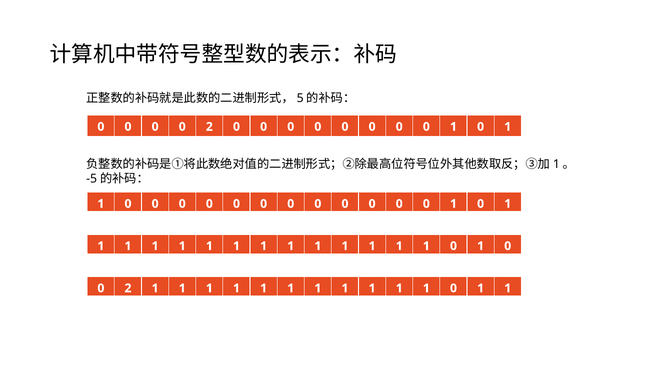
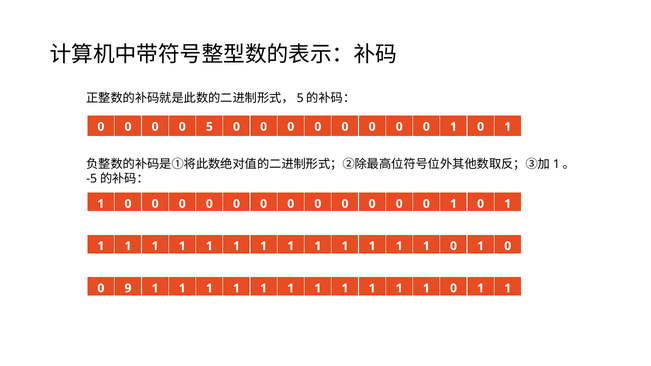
0 0 0 2: 2 -> 5 (209, 127)
2: 2 -> 9 (128, 288)
